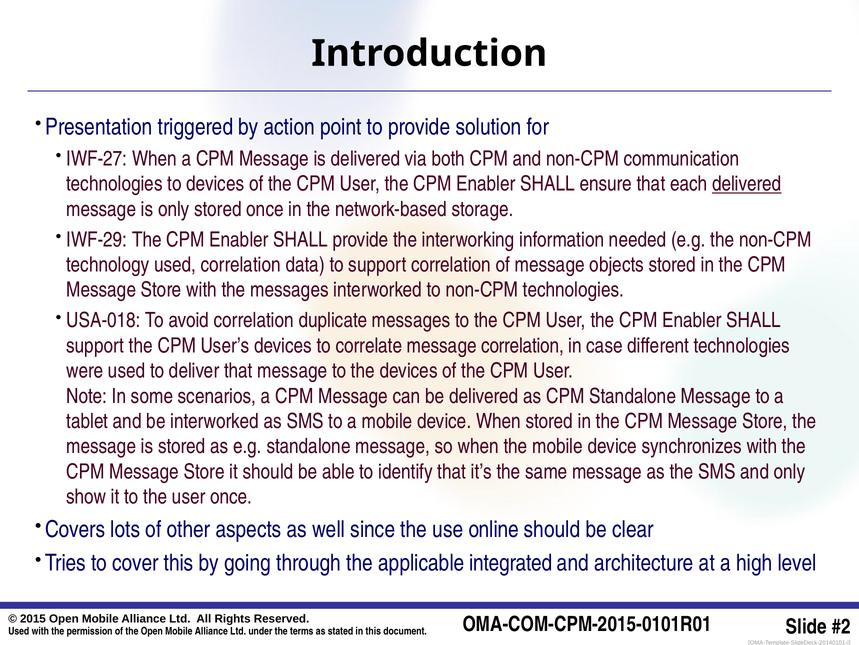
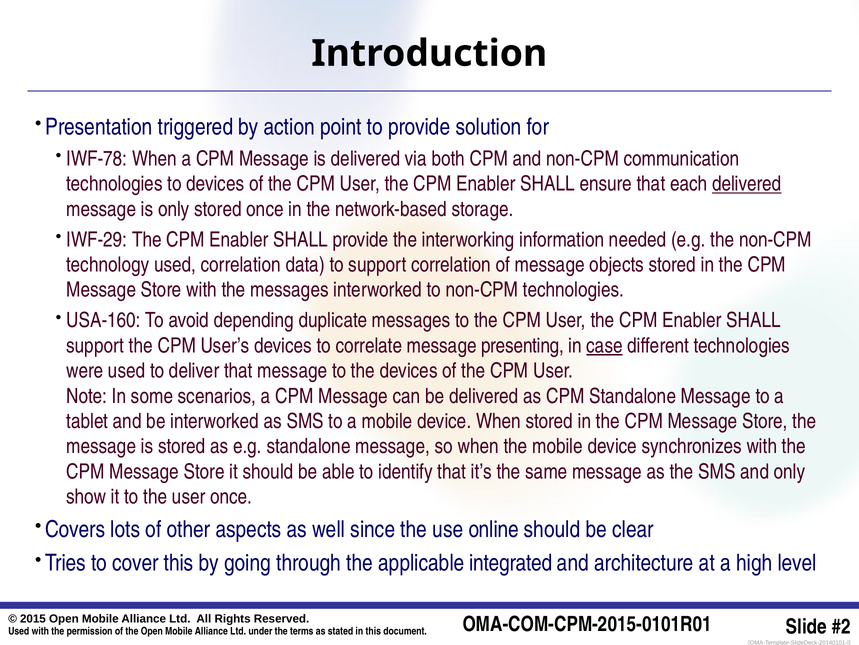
IWF-27: IWF-27 -> IWF-78 (97, 159)
USA-018: USA-018 -> USA-160 (103, 320)
avoid correlation: correlation -> depending (254, 320)
message correlation: correlation -> presenting (523, 345)
case underline: none -> present (605, 345)
